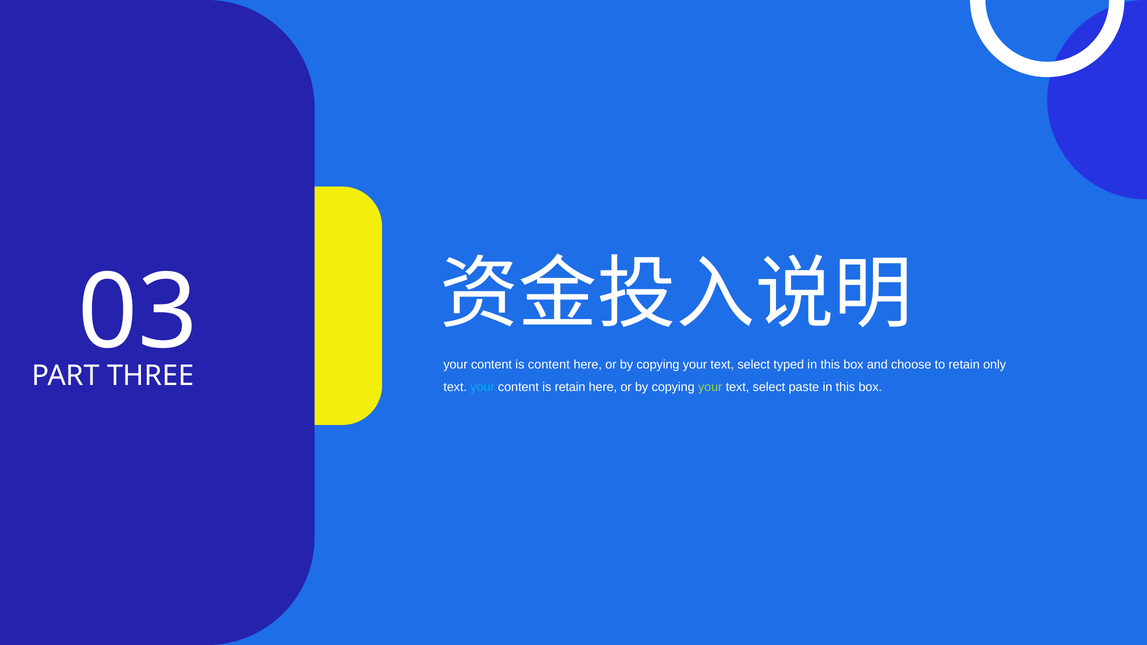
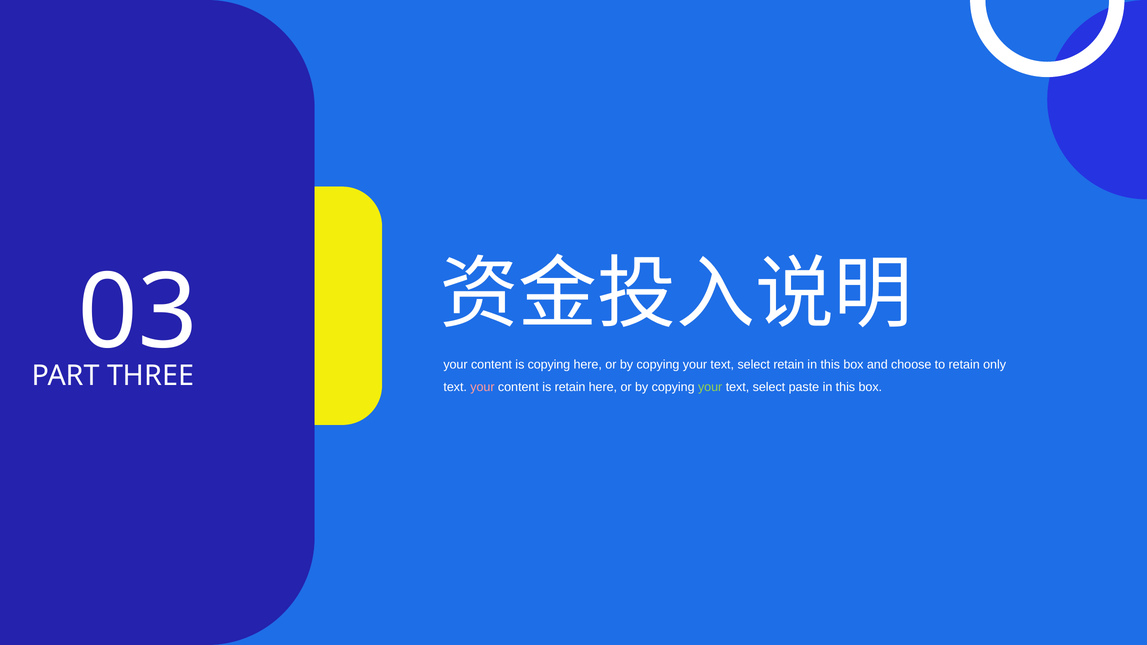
is content: content -> copying (549, 365)
select typed: typed -> retain (789, 365)
your colour: light blue -> pink (482, 387)
